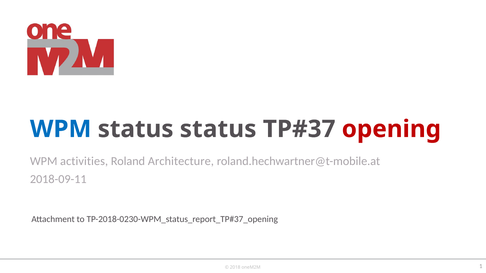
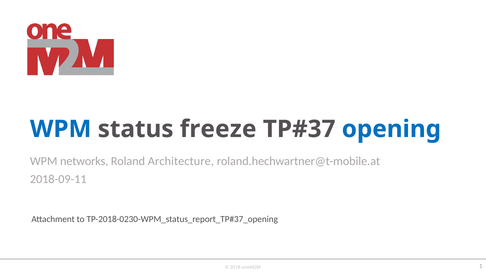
status status: status -> freeze (218, 129)
opening colour: red -> blue (391, 129)
activities: activities -> networks (84, 161)
